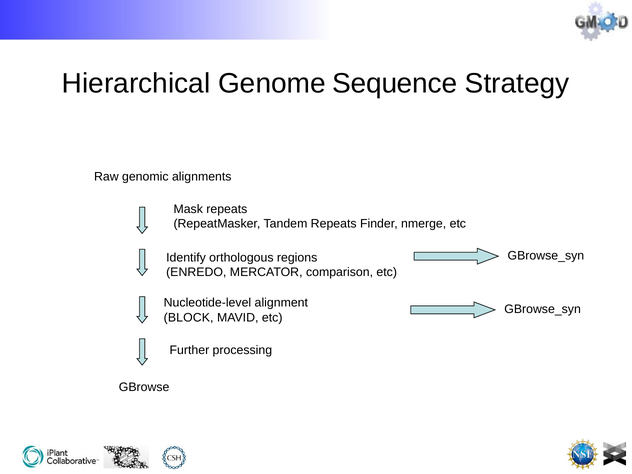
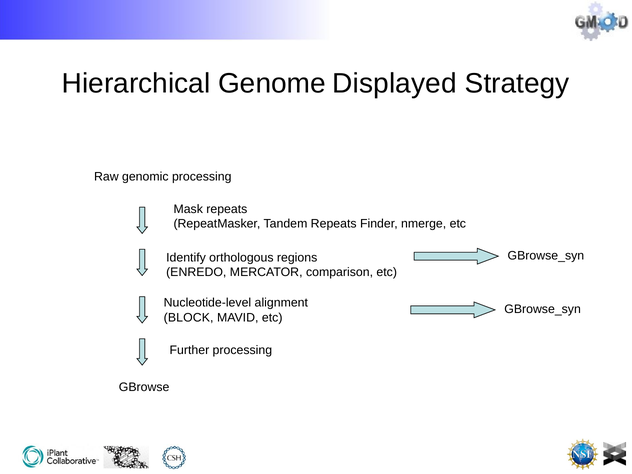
Sequence: Sequence -> Displayed (395, 84)
genomic alignments: alignments -> processing (202, 176)
